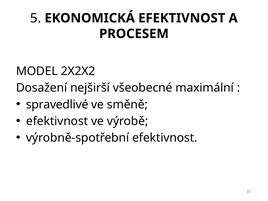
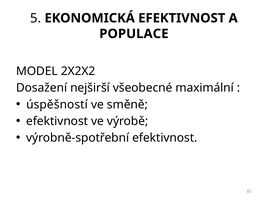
PROCESEM: PROCESEM -> POPULACE (134, 34)
spravedlivé: spravedlivé -> úspěšností (57, 104)
